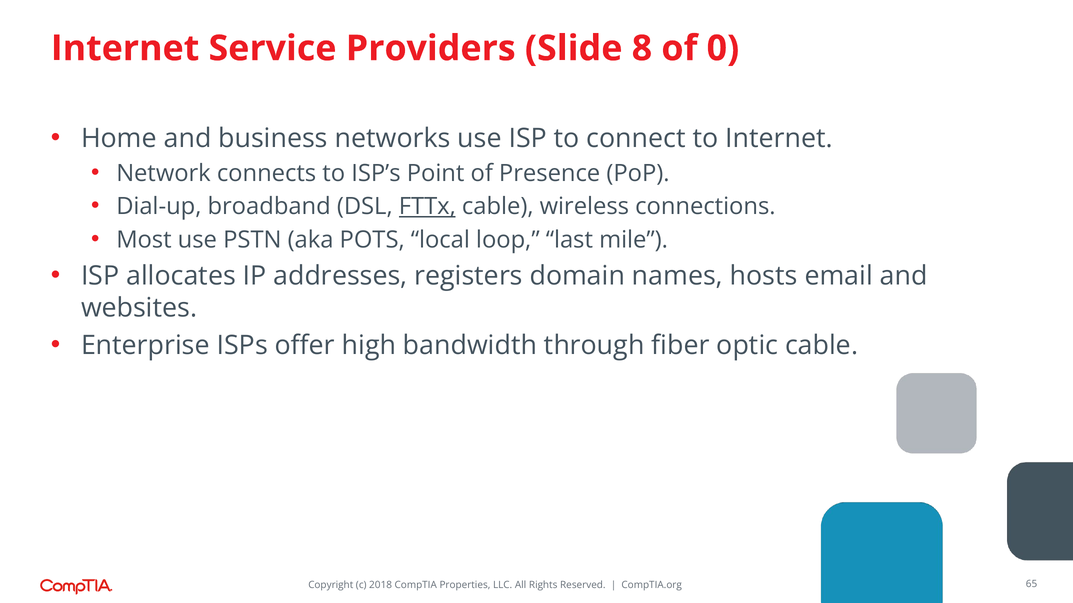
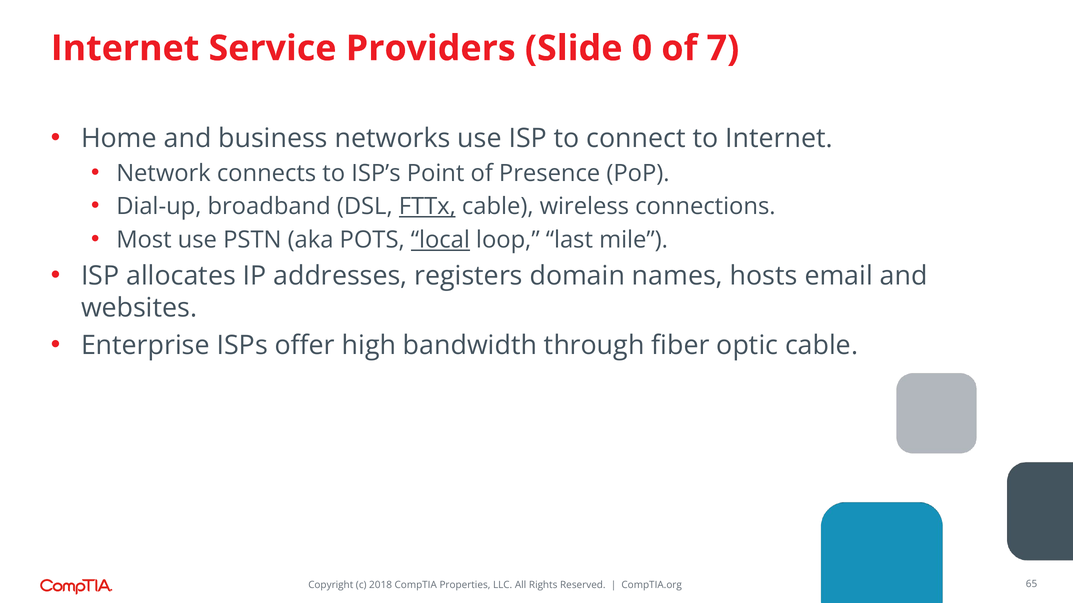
8: 8 -> 0 (642, 48)
0: 0 -> 7 (723, 48)
local underline: none -> present (440, 240)
